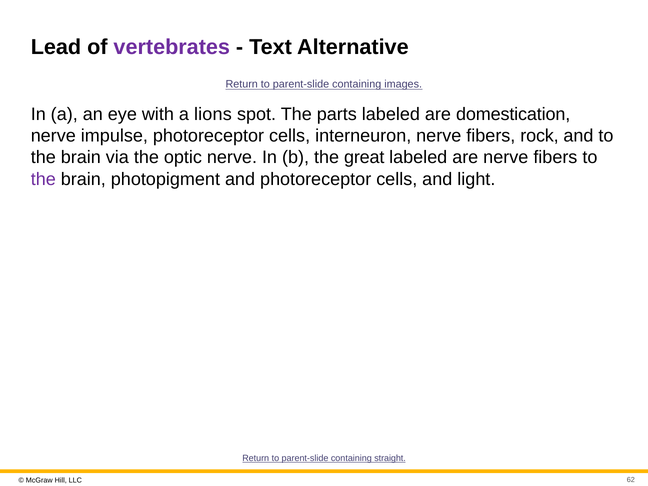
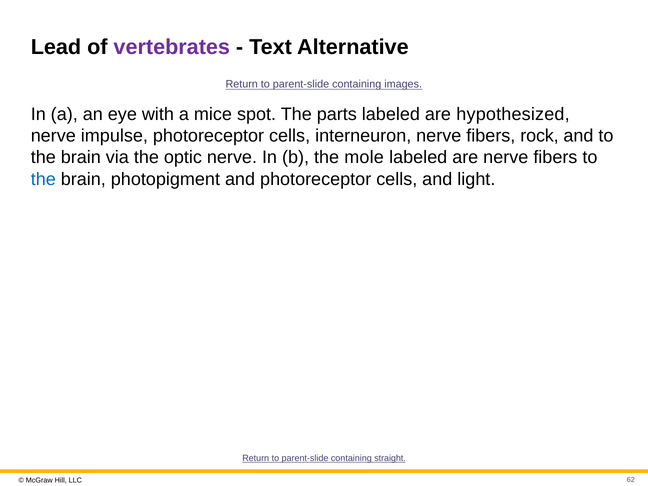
lions: lions -> mice (213, 114)
domestication: domestication -> hypothesized (513, 114)
great: great -> mole (364, 158)
the colour: purple -> blue (43, 179)
